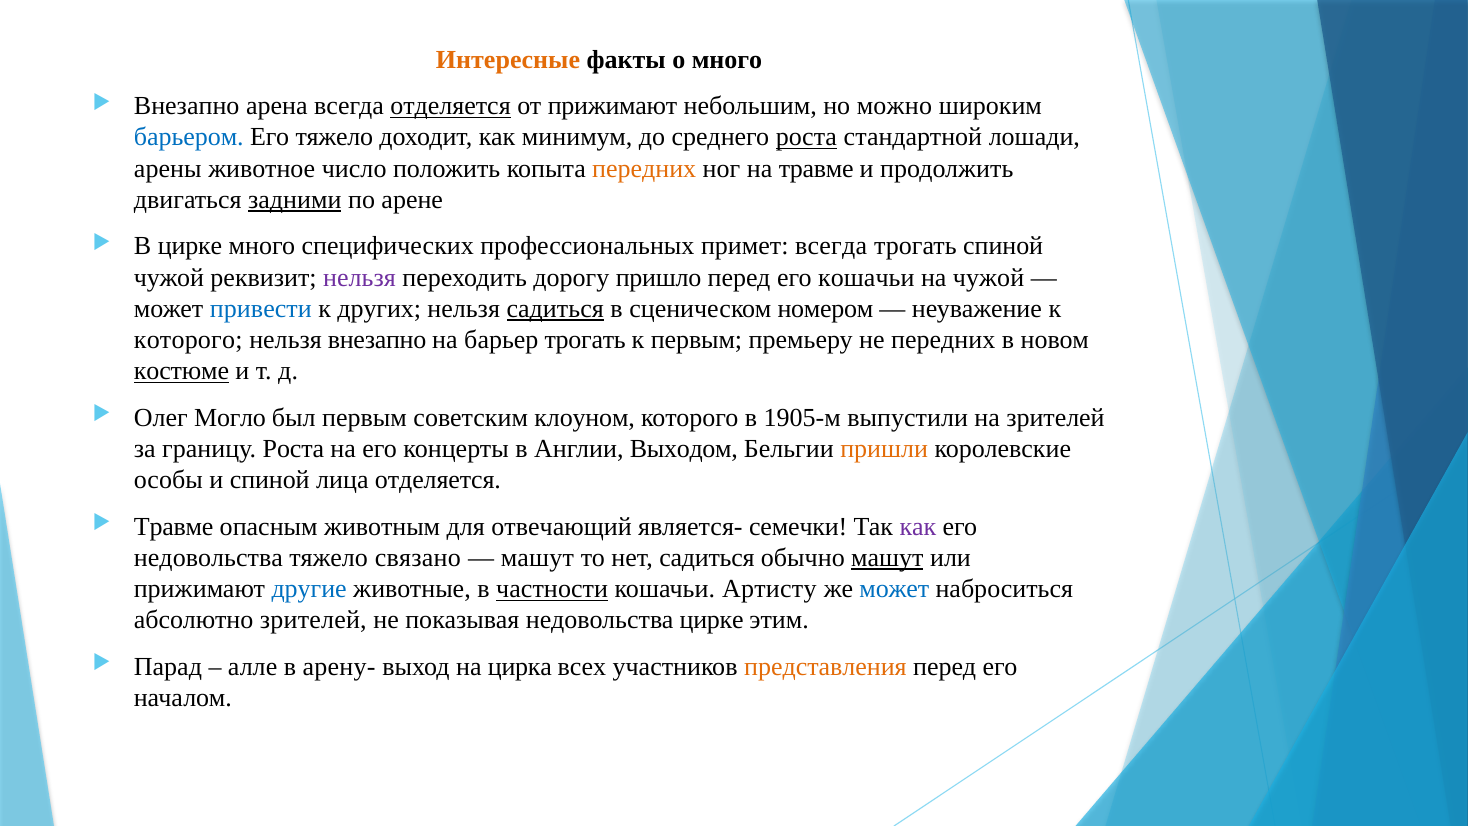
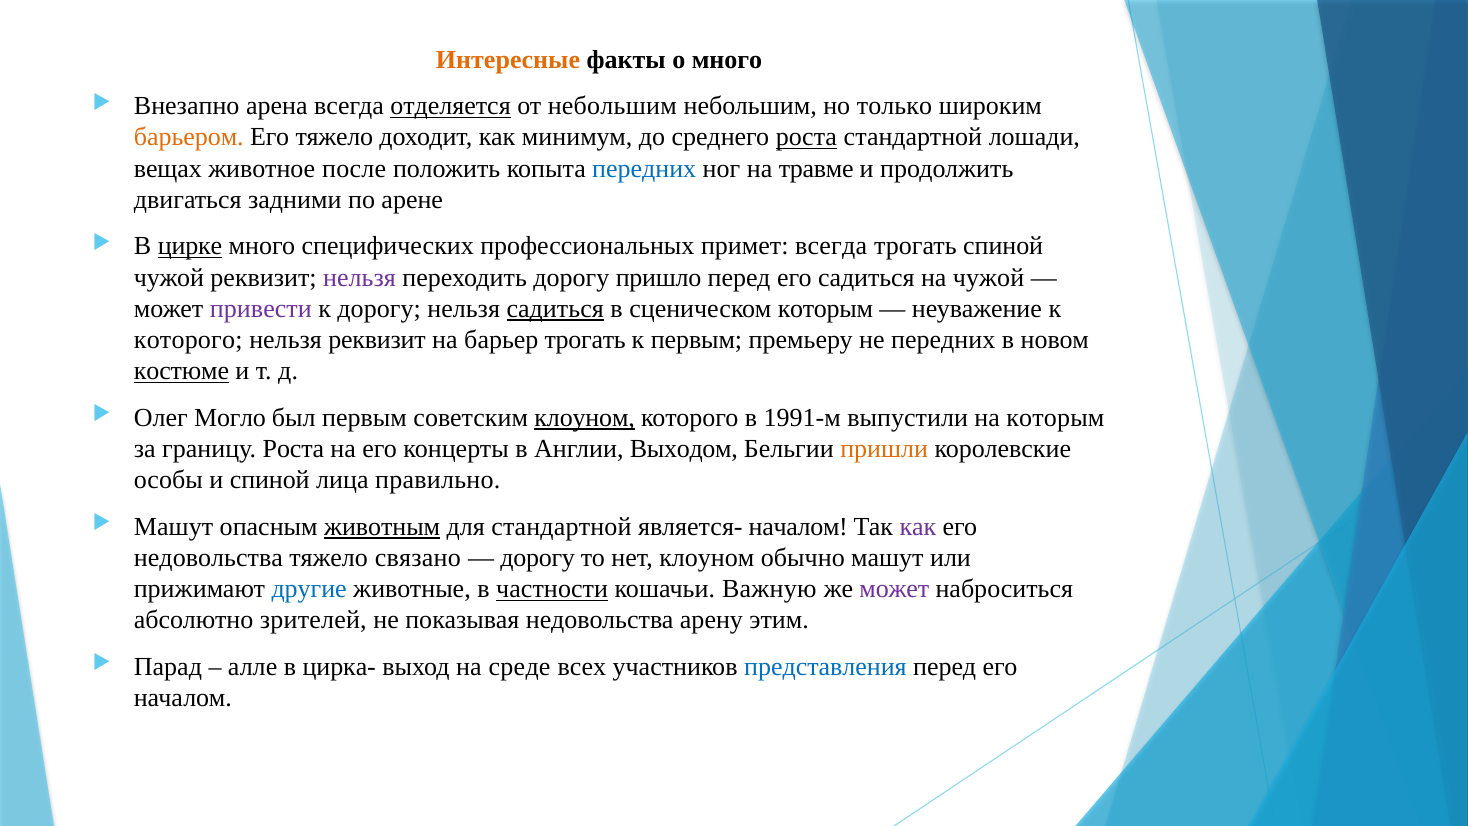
от прижимают: прижимают -> небольшим (612, 106)
можно: можно -> только (895, 106)
барьером colour: blue -> orange (189, 137)
арены: арены -> вещах (168, 169)
число: число -> после (354, 169)
передних colour: orange -> blue (644, 169)
задними underline: present -> none (295, 200)
цирке underline: none -> present (190, 246)
его кошачьи: кошачьи -> садиться (866, 278)
привести colour: blue -> purple (261, 309)
к других: других -> дорогу (379, 309)
сценическом номером: номером -> которым (825, 309)
нельзя внезапно: внезапно -> реквизит (377, 340)
клоуном underline: none -> present (585, 418)
1905-м: 1905-м -> 1991-м (802, 418)
на зрителей: зрителей -> которым (1055, 418)
лица отделяется: отделяется -> правильно (438, 480)
Травме: Травме -> Машут (174, 527)
животным underline: none -> present (382, 527)
для отвечающий: отвечающий -> стандартной (561, 527)
является- семечки: семечки -> началом (798, 527)
машут: машут -> дорогу (538, 558)
нет садиться: садиться -> клоуном (707, 558)
машут underline: present -> none (887, 558)
Артисту: Артисту -> Важную (769, 589)
может colour: blue -> purple (894, 589)
недовольства цирке: цирке -> арену (711, 620)
арену-: арену- -> цирка- (339, 667)
цирка: цирка -> среде (520, 667)
представления colour: orange -> blue (825, 667)
